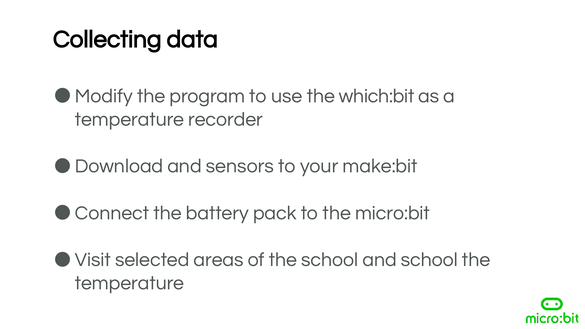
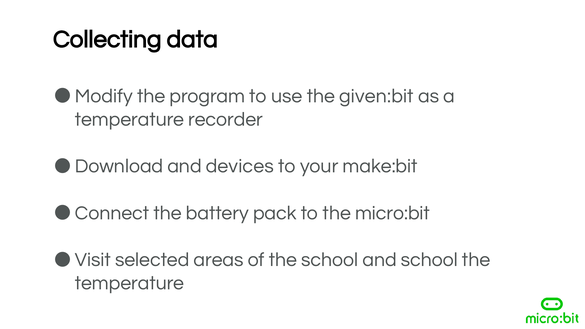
which:bit: which:bit -> given:bit (376, 96)
sensors: sensors -> devices (240, 166)
